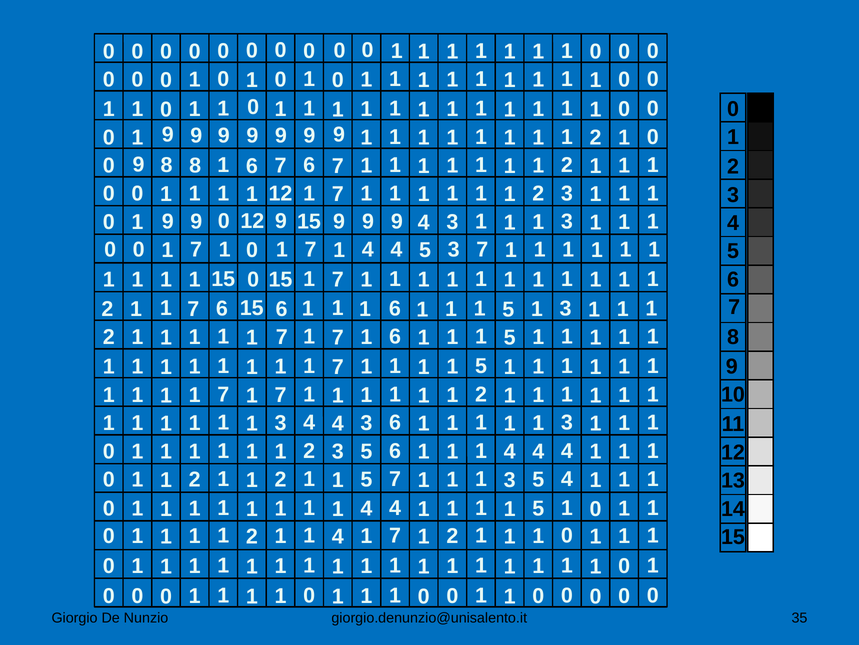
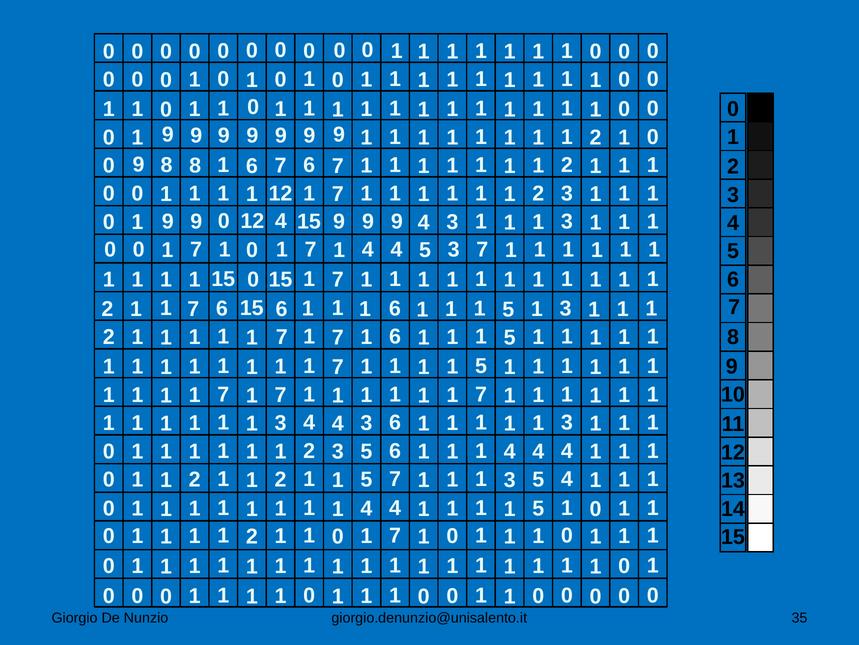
12 9: 9 -> 4 (281, 221)
2: 2 -> 7 (481, 394)
2 1 1 4: 4 -> 0 (338, 536)
2: 2 -> 0 (452, 535)
